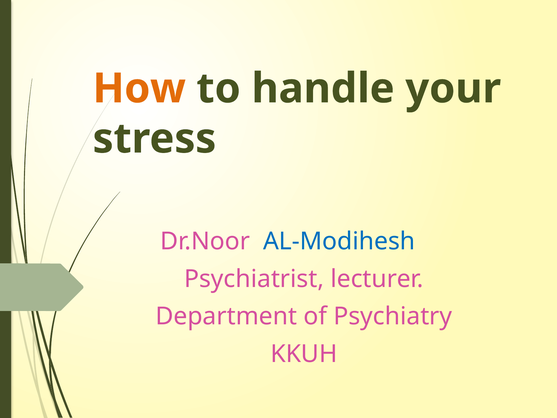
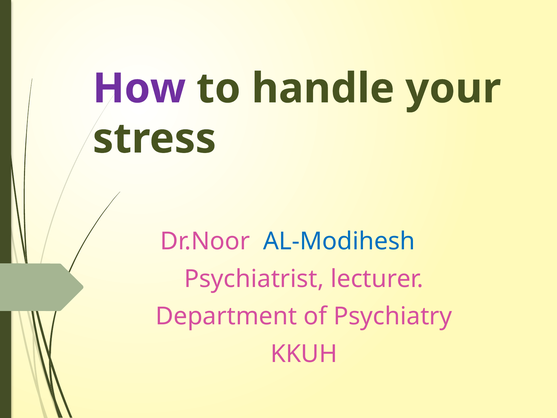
How colour: orange -> purple (139, 89)
